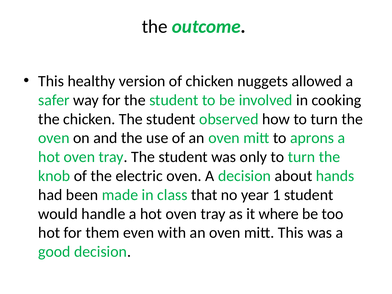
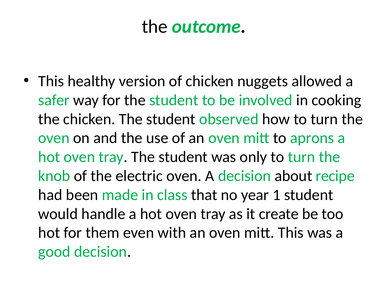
hands: hands -> recipe (335, 176)
where: where -> create (279, 214)
